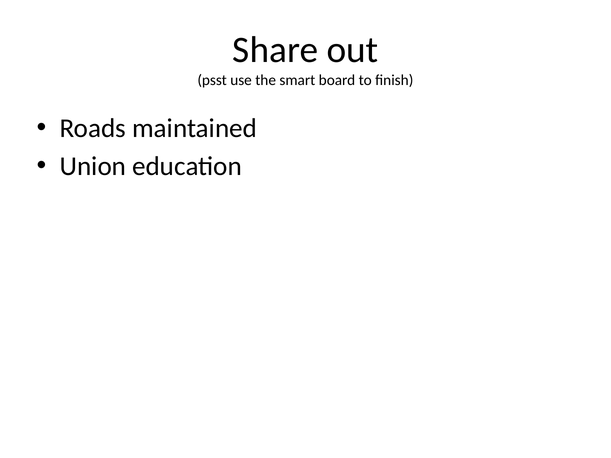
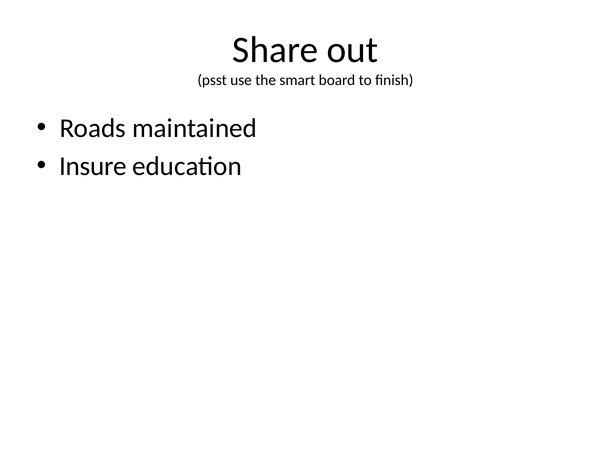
Union: Union -> Insure (93, 166)
